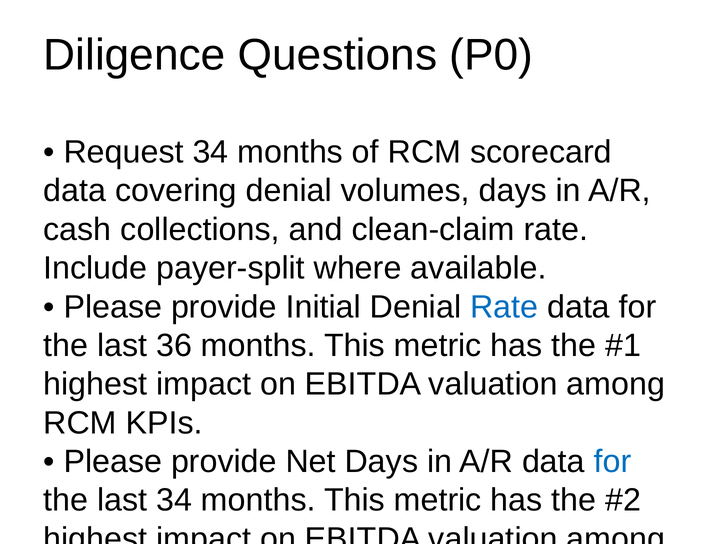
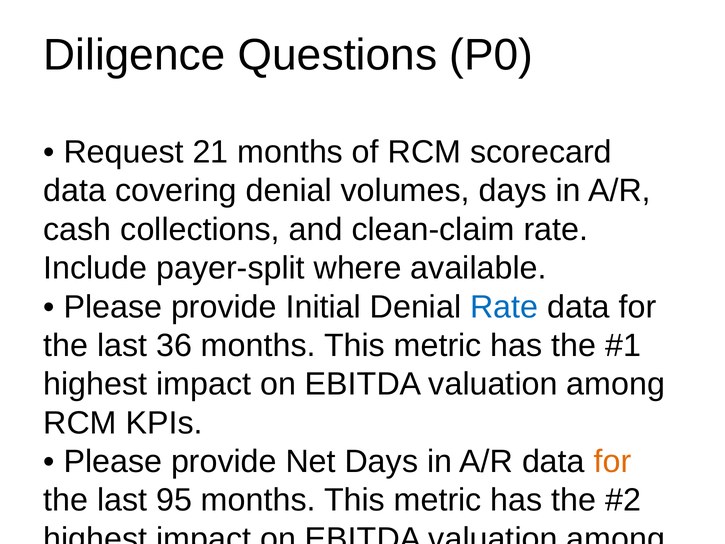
Request 34: 34 -> 21 (210, 152)
for colour: blue -> orange (613, 461)
last 34: 34 -> 95 (174, 500)
